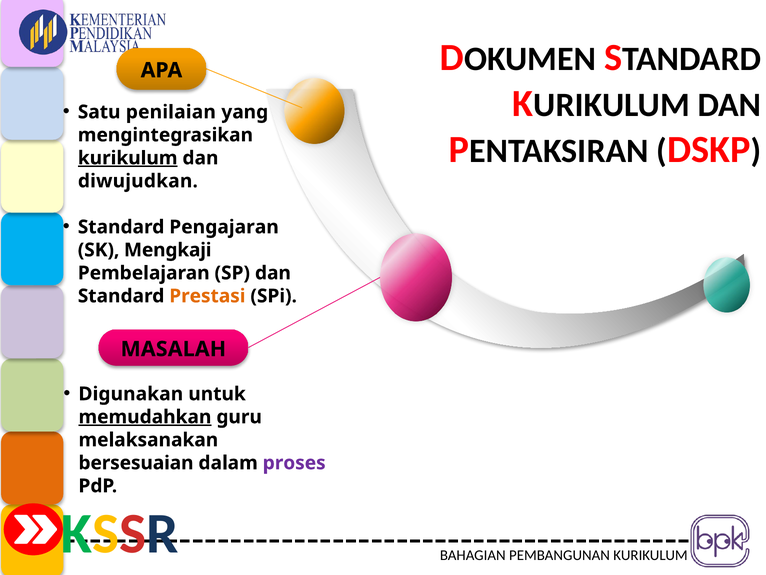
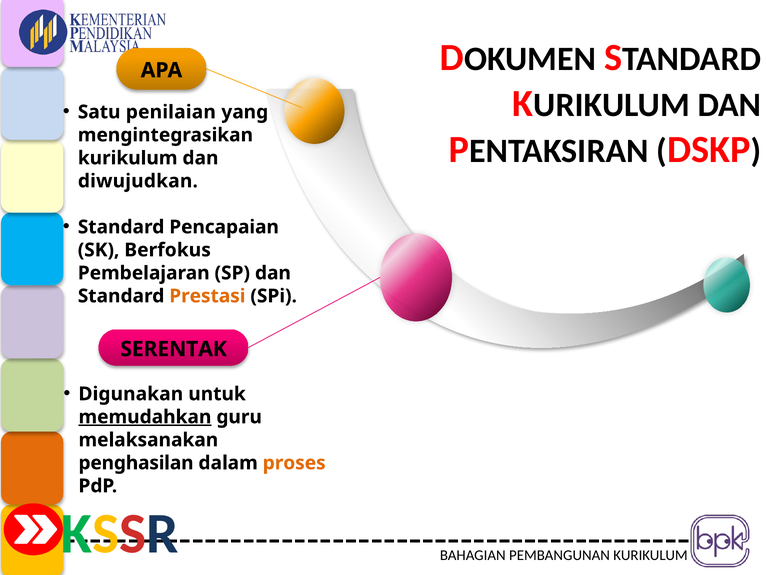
kurikulum underline: present -> none (128, 158)
Pengajaran: Pengajaran -> Pencapaian (224, 227)
Mengkaji: Mengkaji -> Berfokus (168, 250)
MASALAH: MASALAH -> SERENTAK (174, 349)
bersesuaian: bersesuaian -> penghasilan (136, 463)
proses colour: purple -> orange (294, 463)
